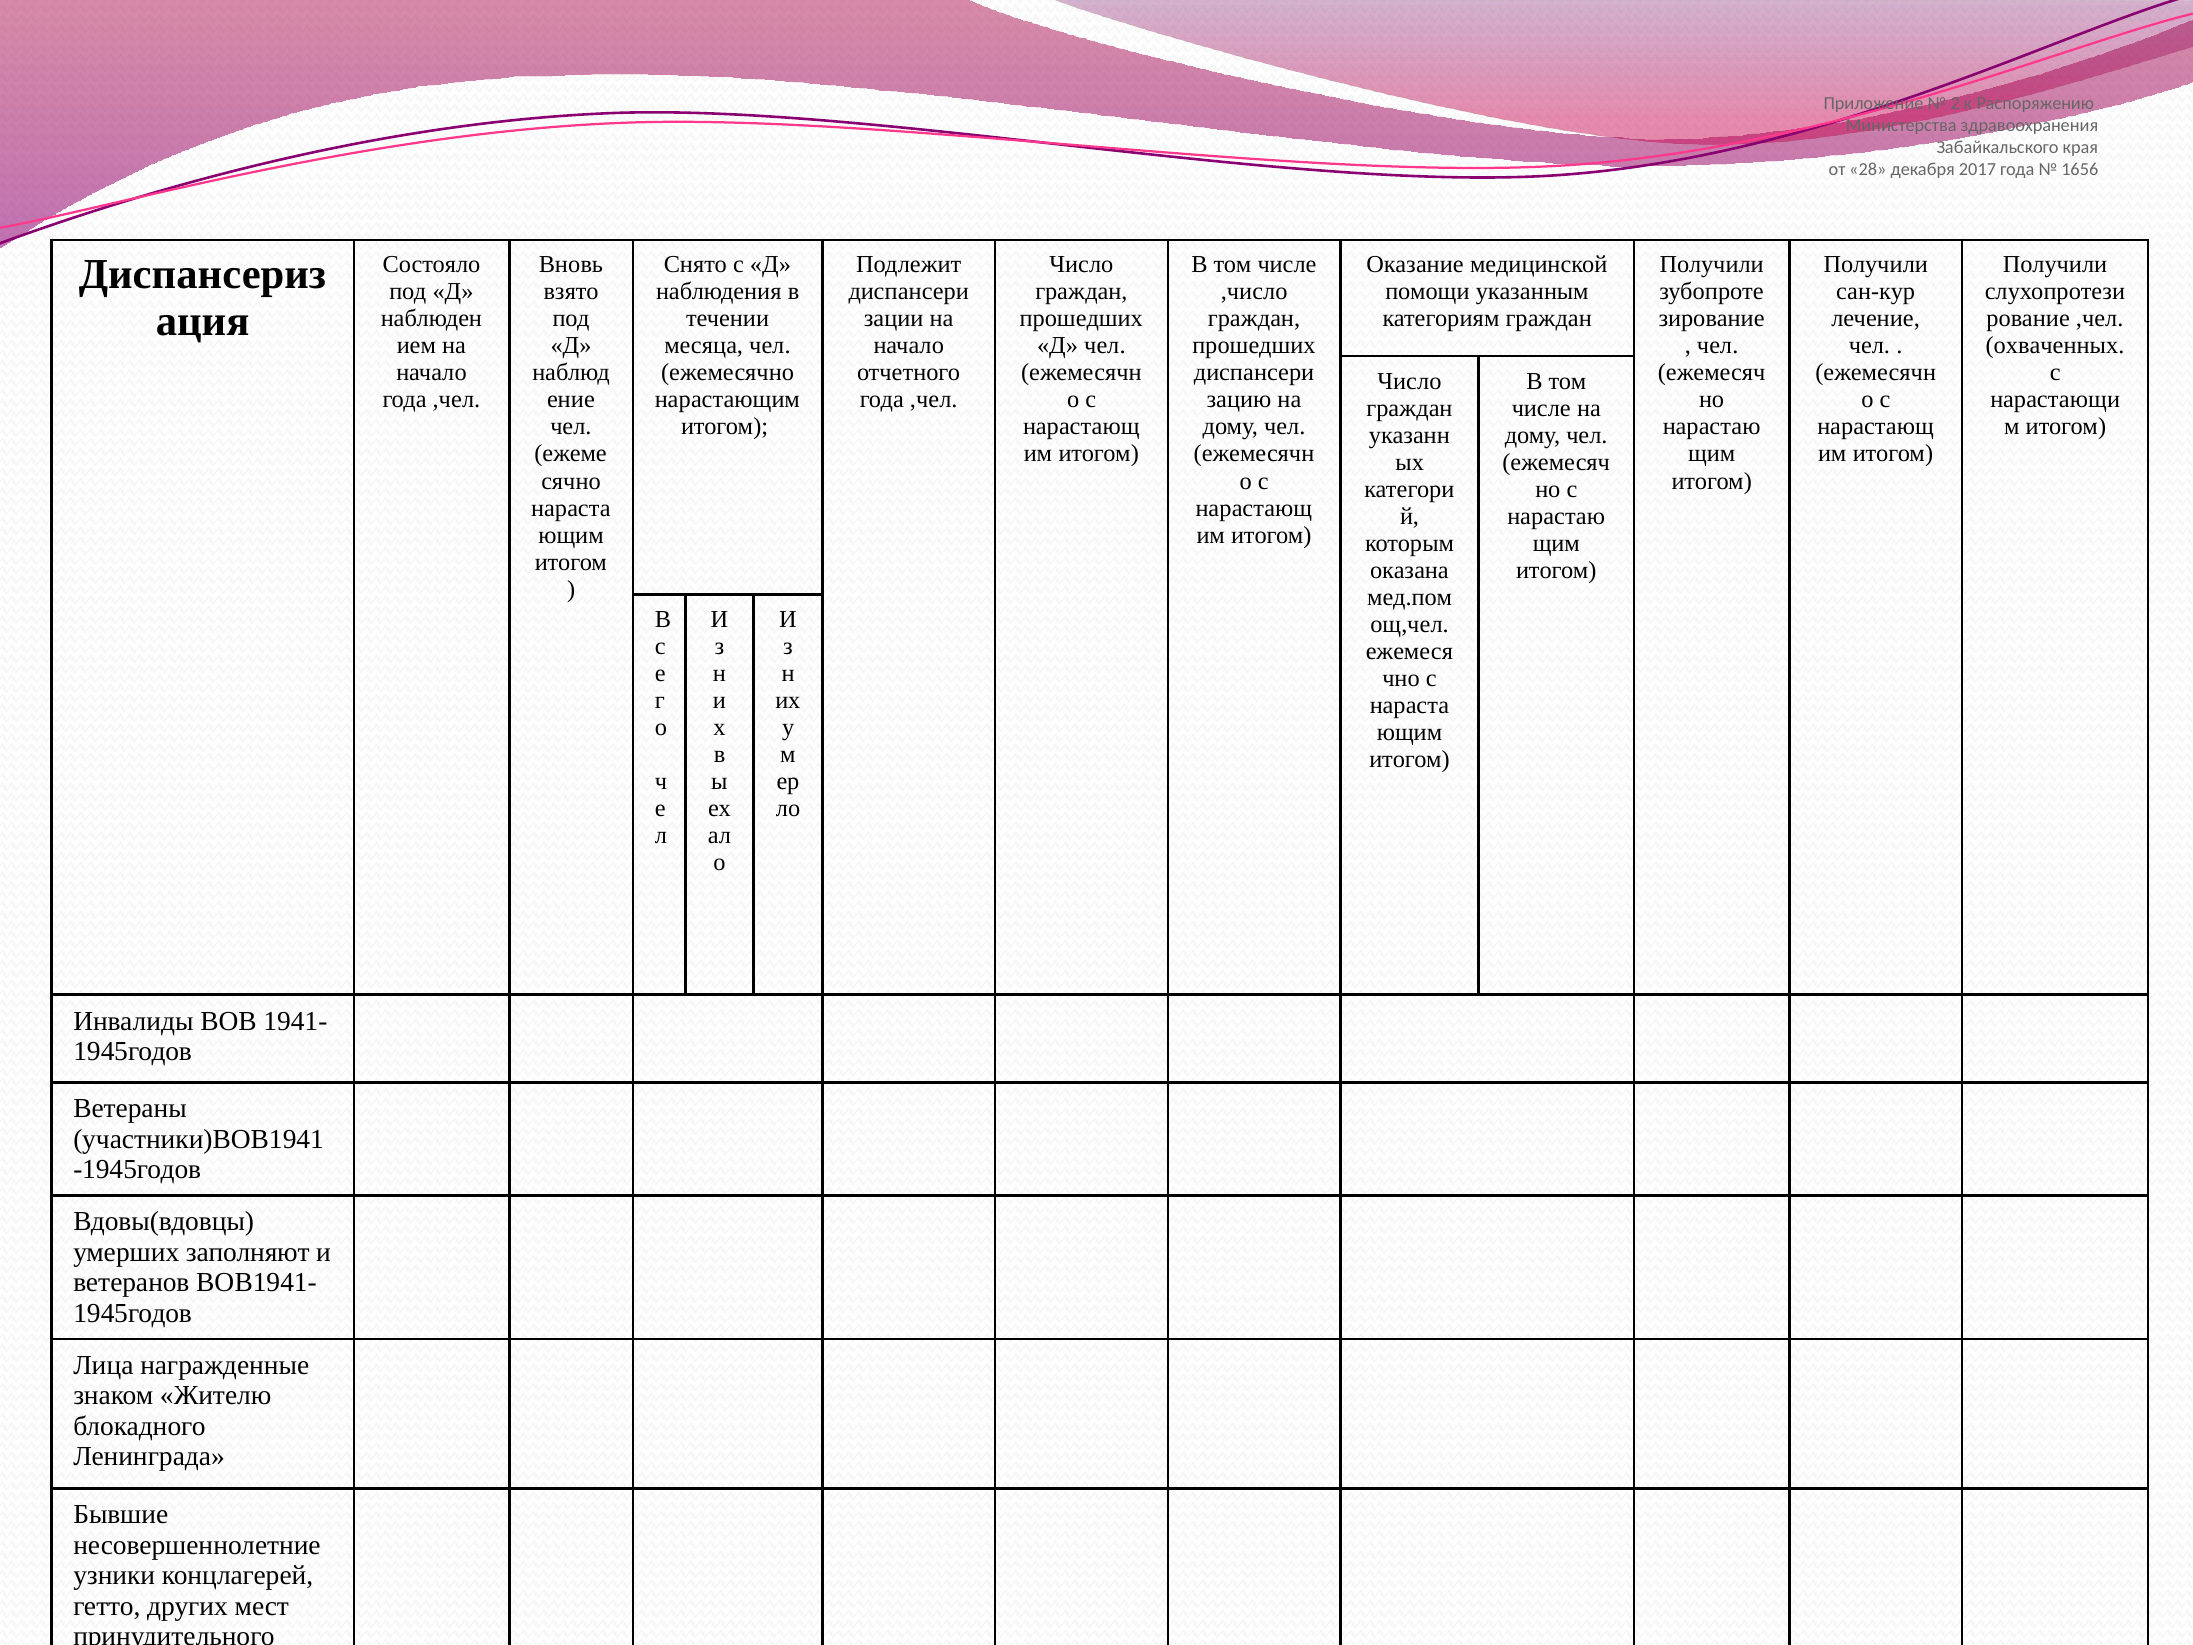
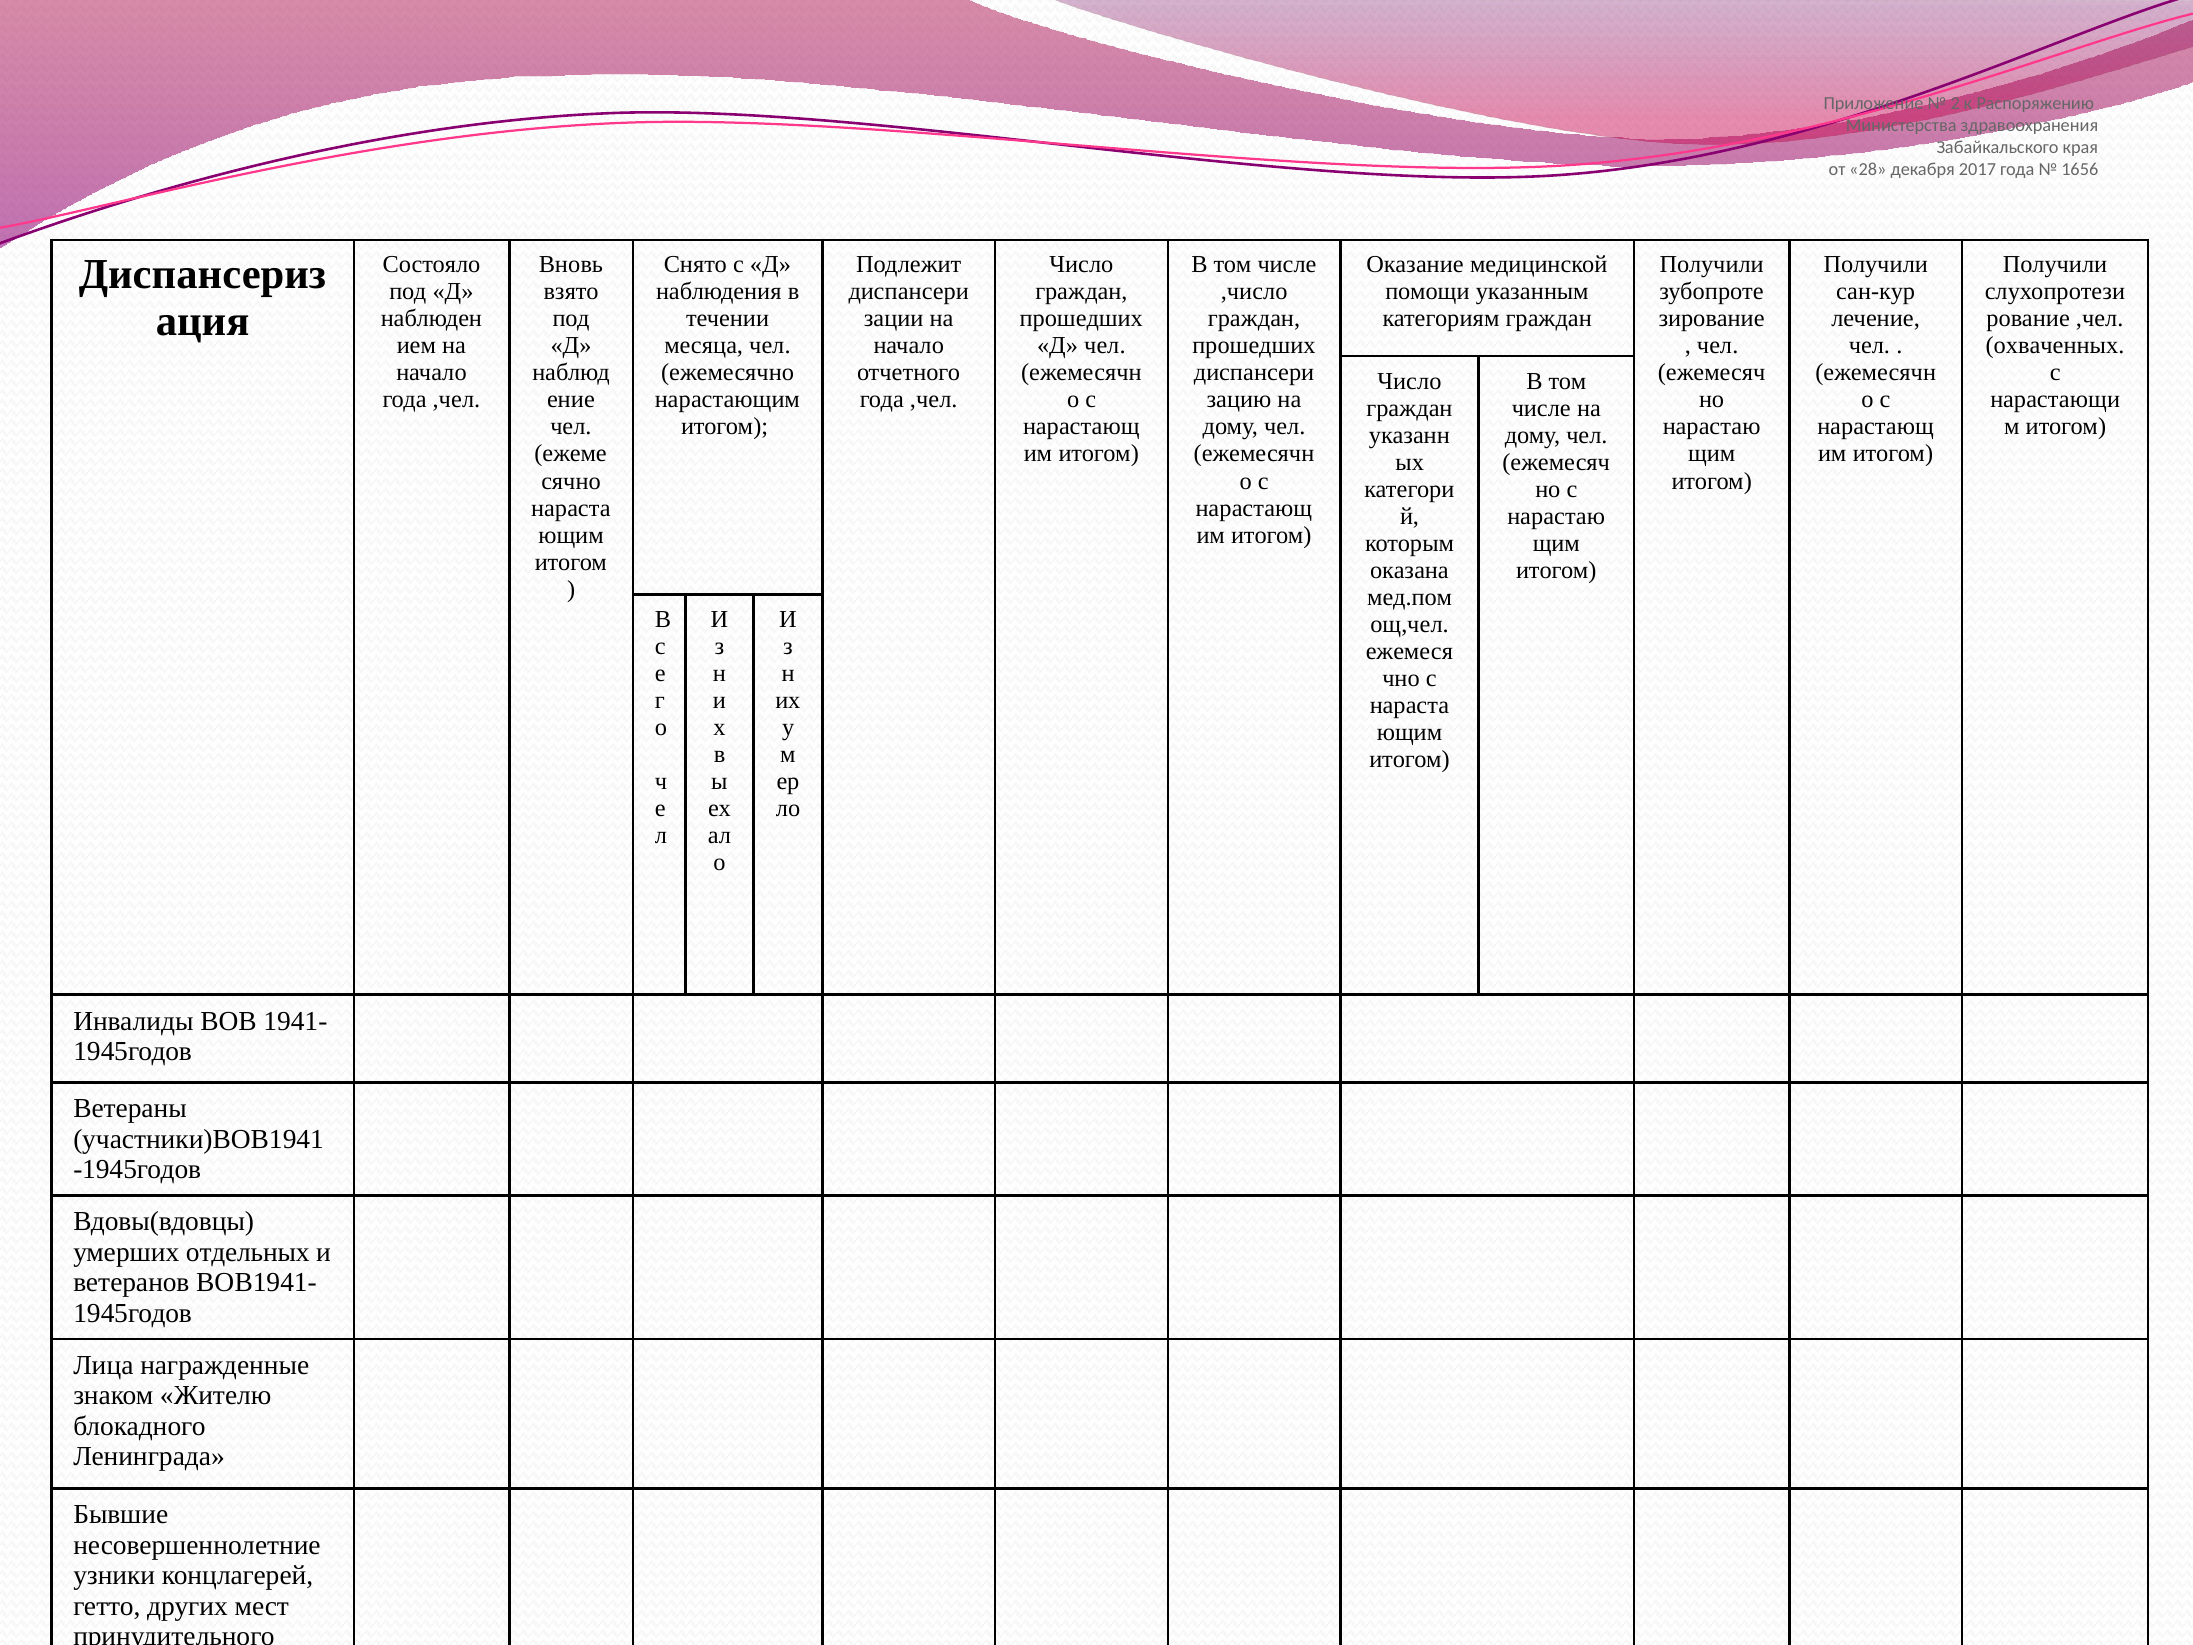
заполняют: заполняют -> отдельных (248, 1252)
